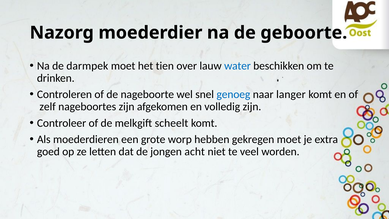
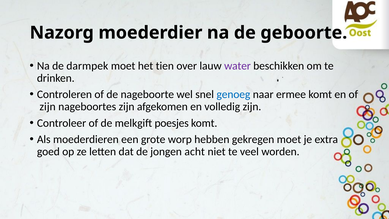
water colour: blue -> purple (237, 66)
langer: langer -> ermee (291, 94)
zelf: zelf -> zijn (48, 107)
scheelt: scheelt -> poesjes (172, 123)
